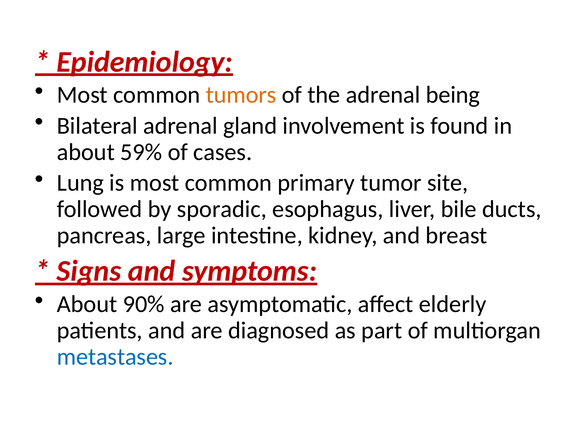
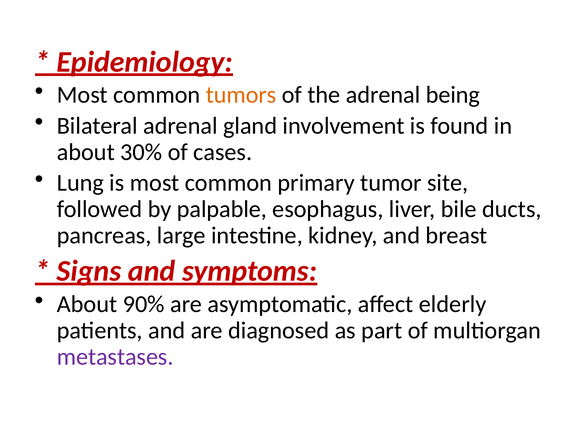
59%: 59% -> 30% (141, 152)
sporadic: sporadic -> palpable (222, 209)
metastases colour: blue -> purple (115, 357)
